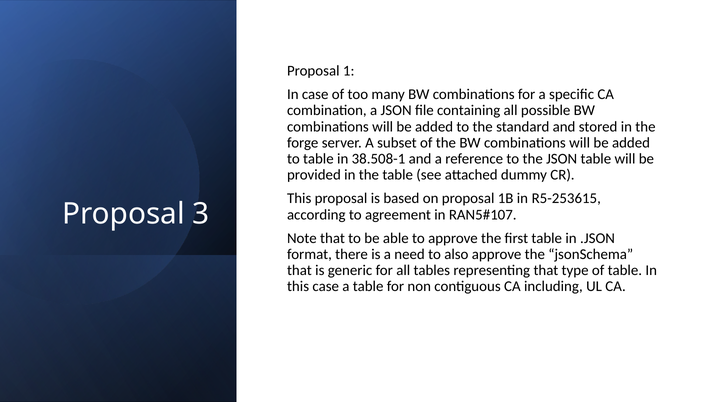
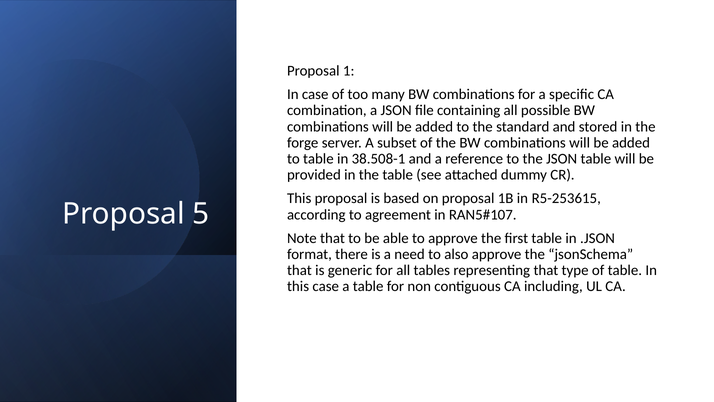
3: 3 -> 5 (201, 214)
